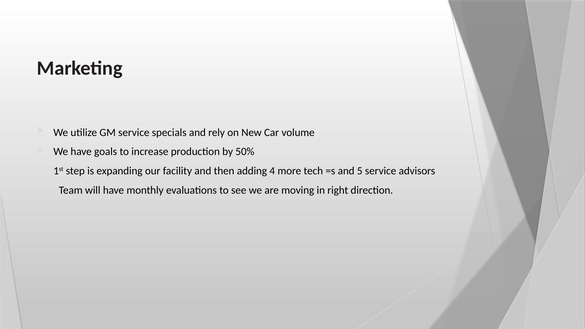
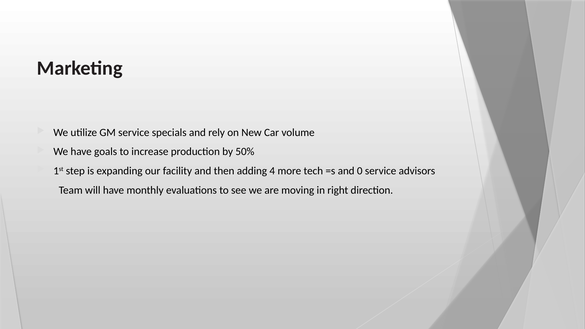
5: 5 -> 0 (360, 171)
